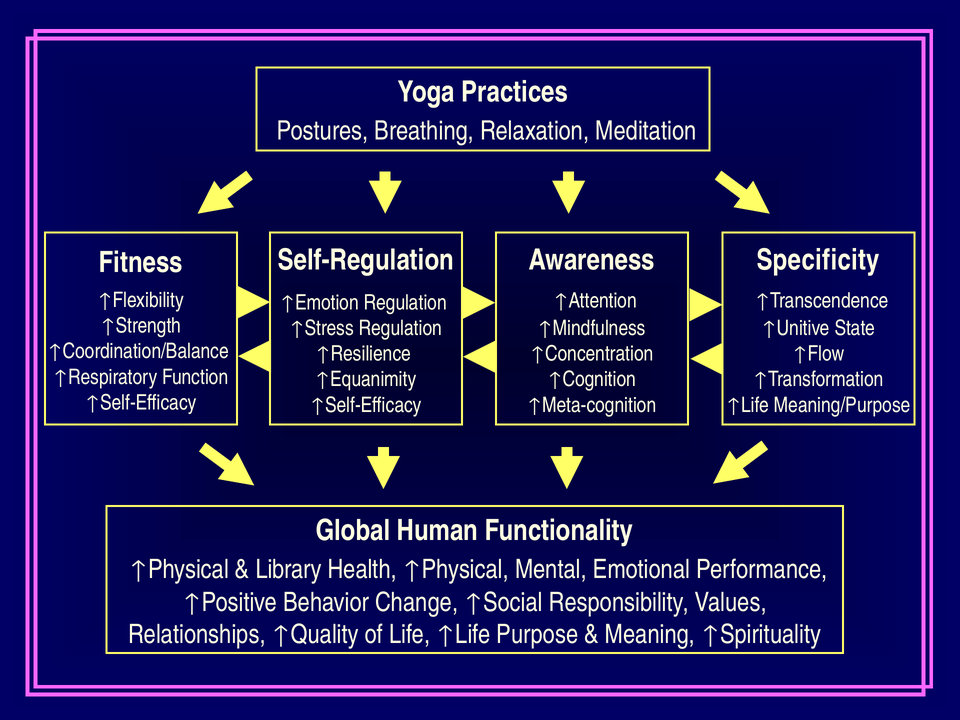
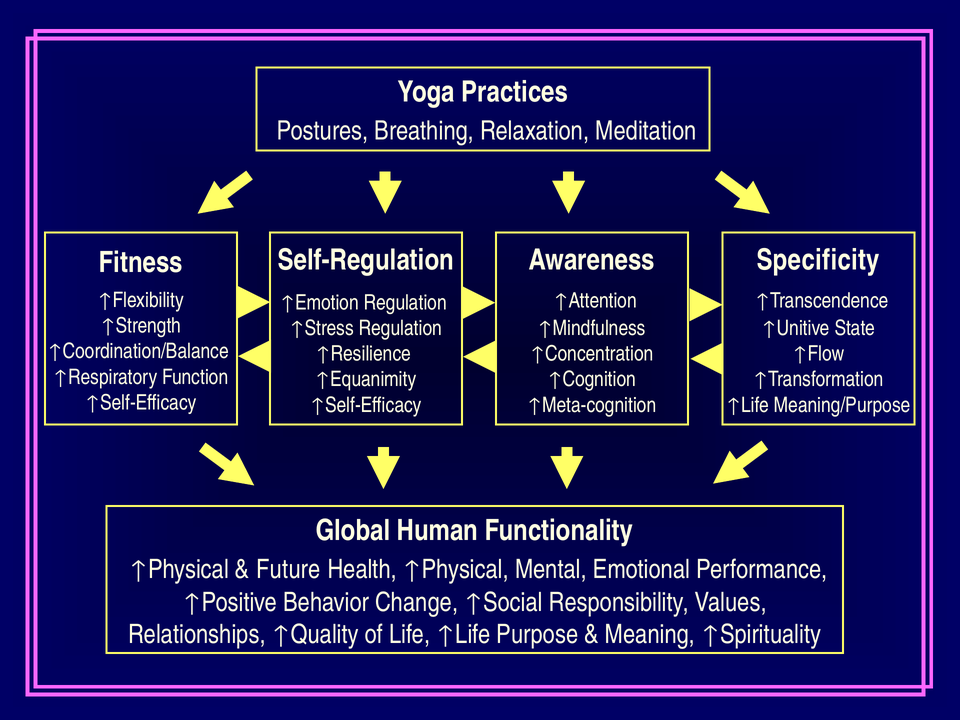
Library: Library -> Future (288, 569)
